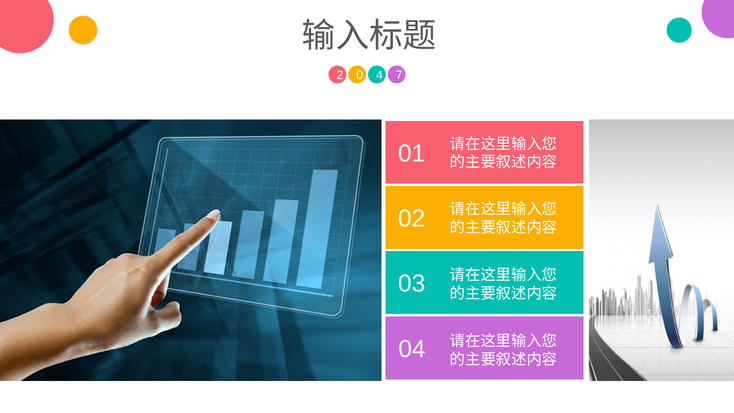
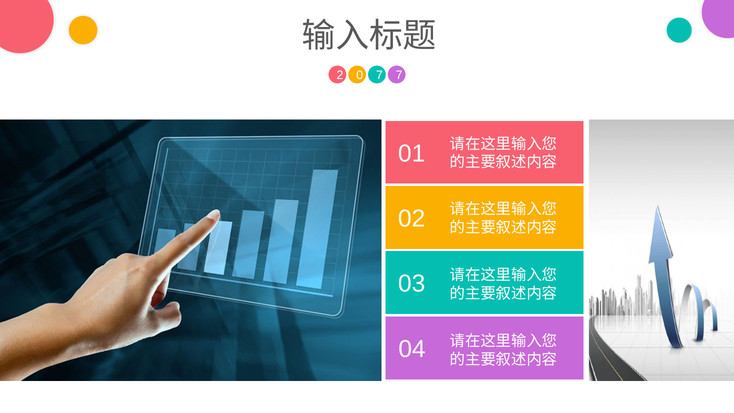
0 4: 4 -> 7 (379, 75)
